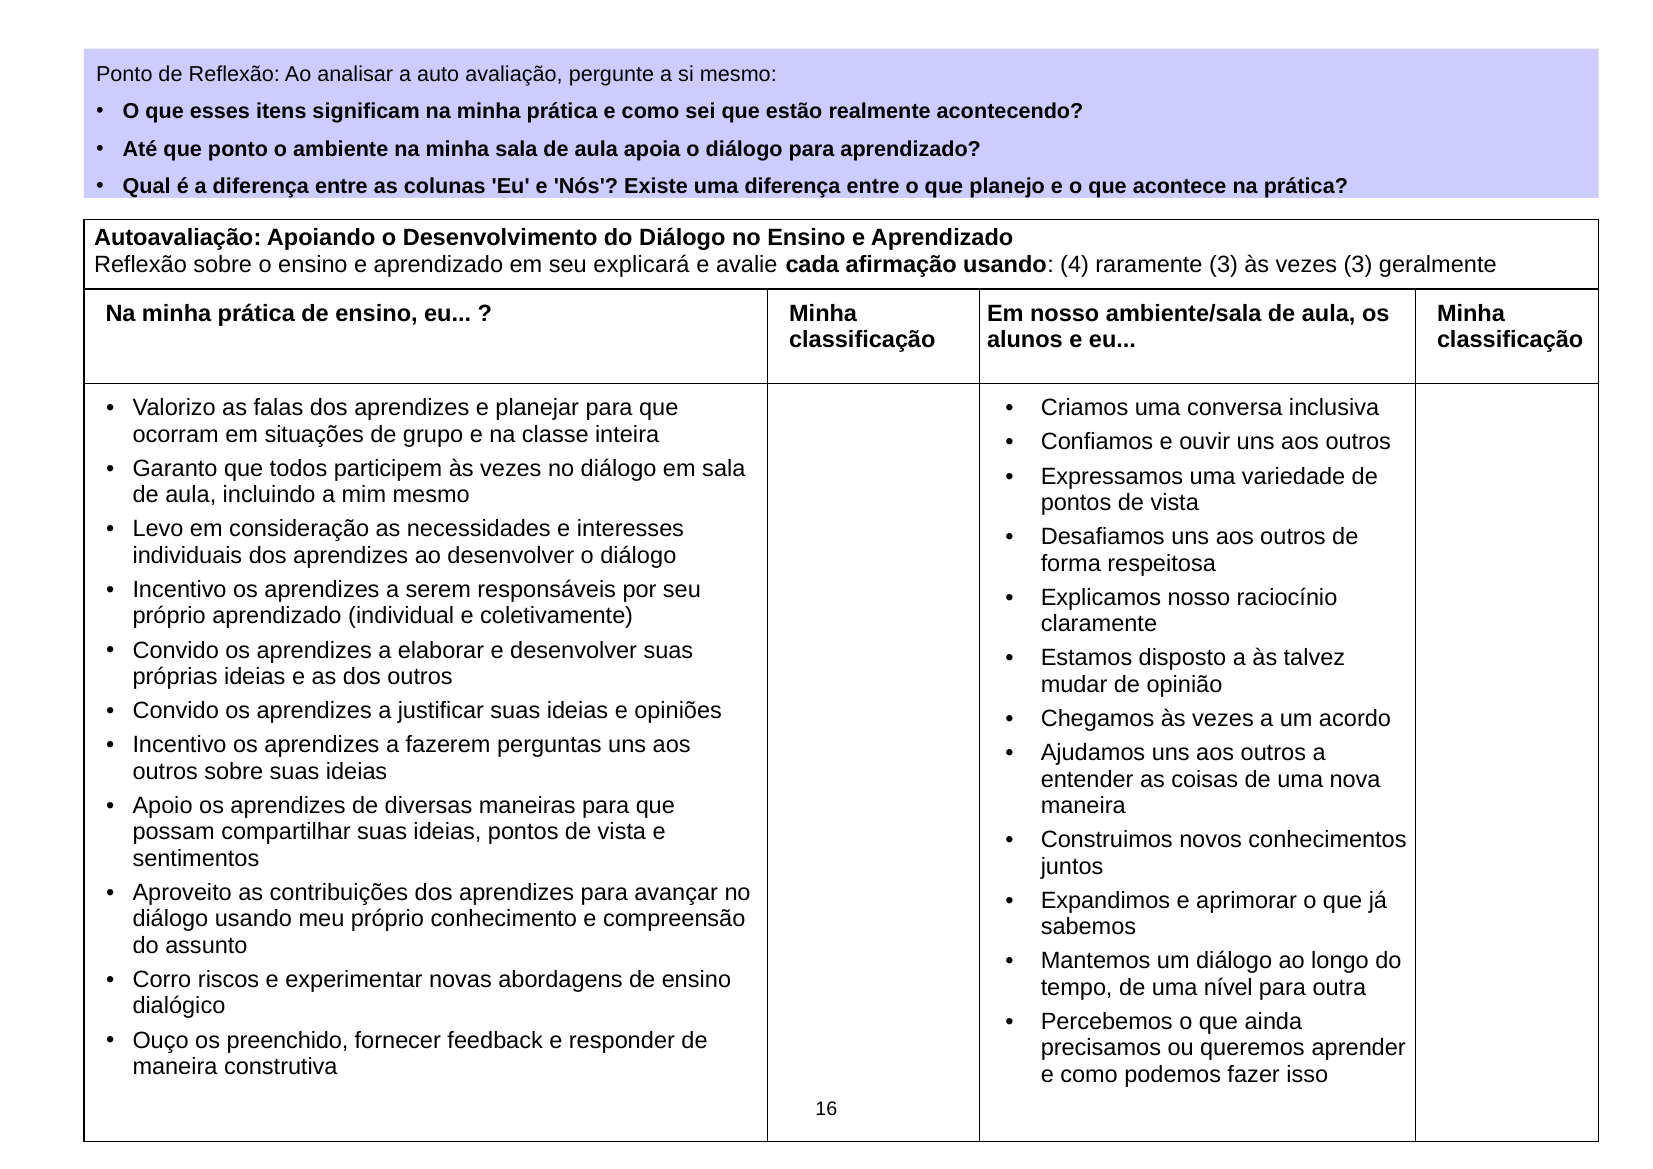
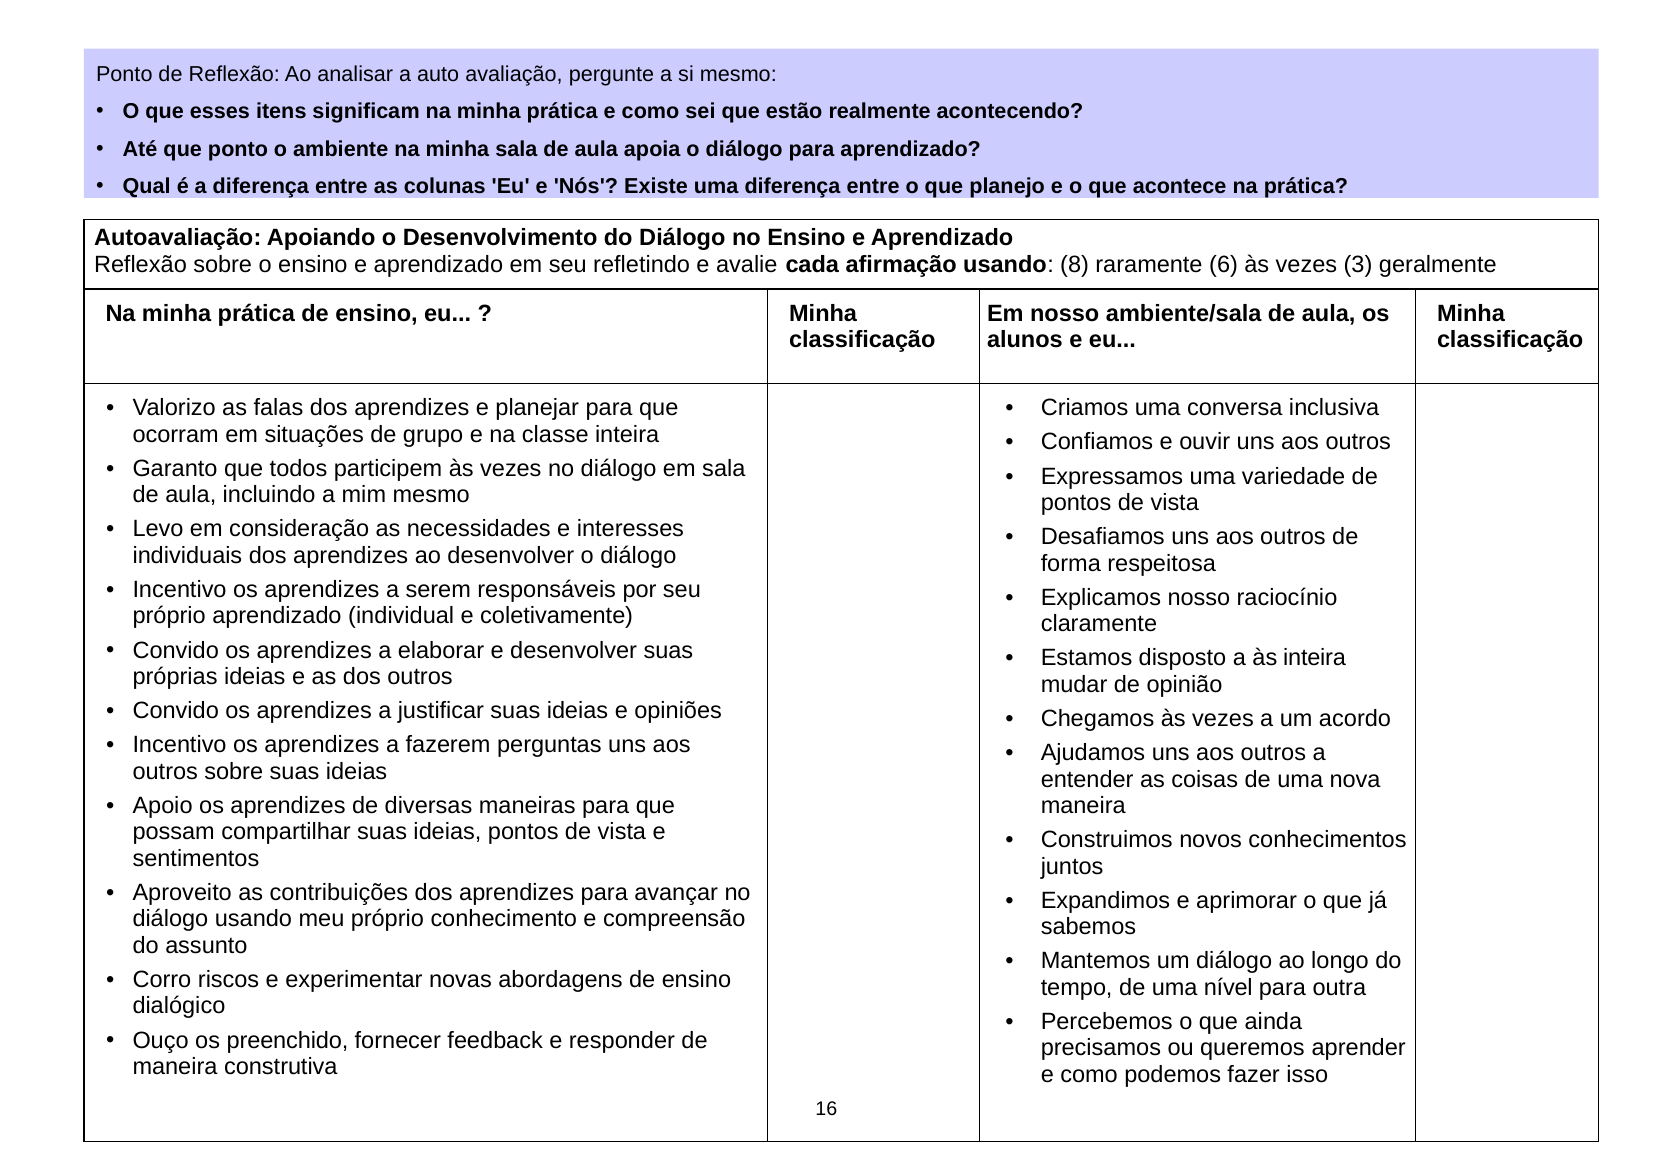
explicará: explicará -> refletindo (642, 264)
4: 4 -> 8 (1075, 264)
raramente 3: 3 -> 6 (1224, 264)
às talvez: talvez -> inteira (1315, 658)
